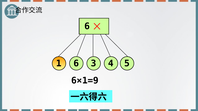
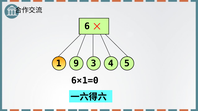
1 6: 6 -> 9 (76, 64)
6×1=9: 6×1=9 -> 6×1=0 (85, 81)
